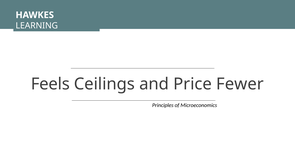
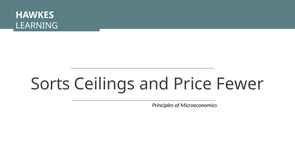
Feels: Feels -> Sorts (50, 84)
